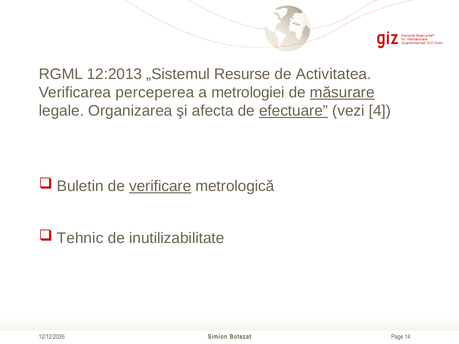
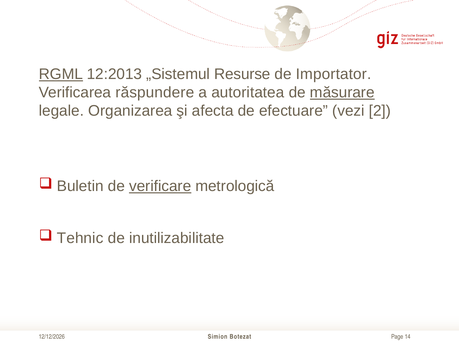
RGML underline: none -> present (61, 74)
Activitatea: Activitatea -> Importator (334, 74)
perceperea: perceperea -> răspundere (155, 93)
metrologiei: metrologiei -> autoritatea (248, 93)
efectuare underline: present -> none (294, 111)
4: 4 -> 2 (380, 111)
